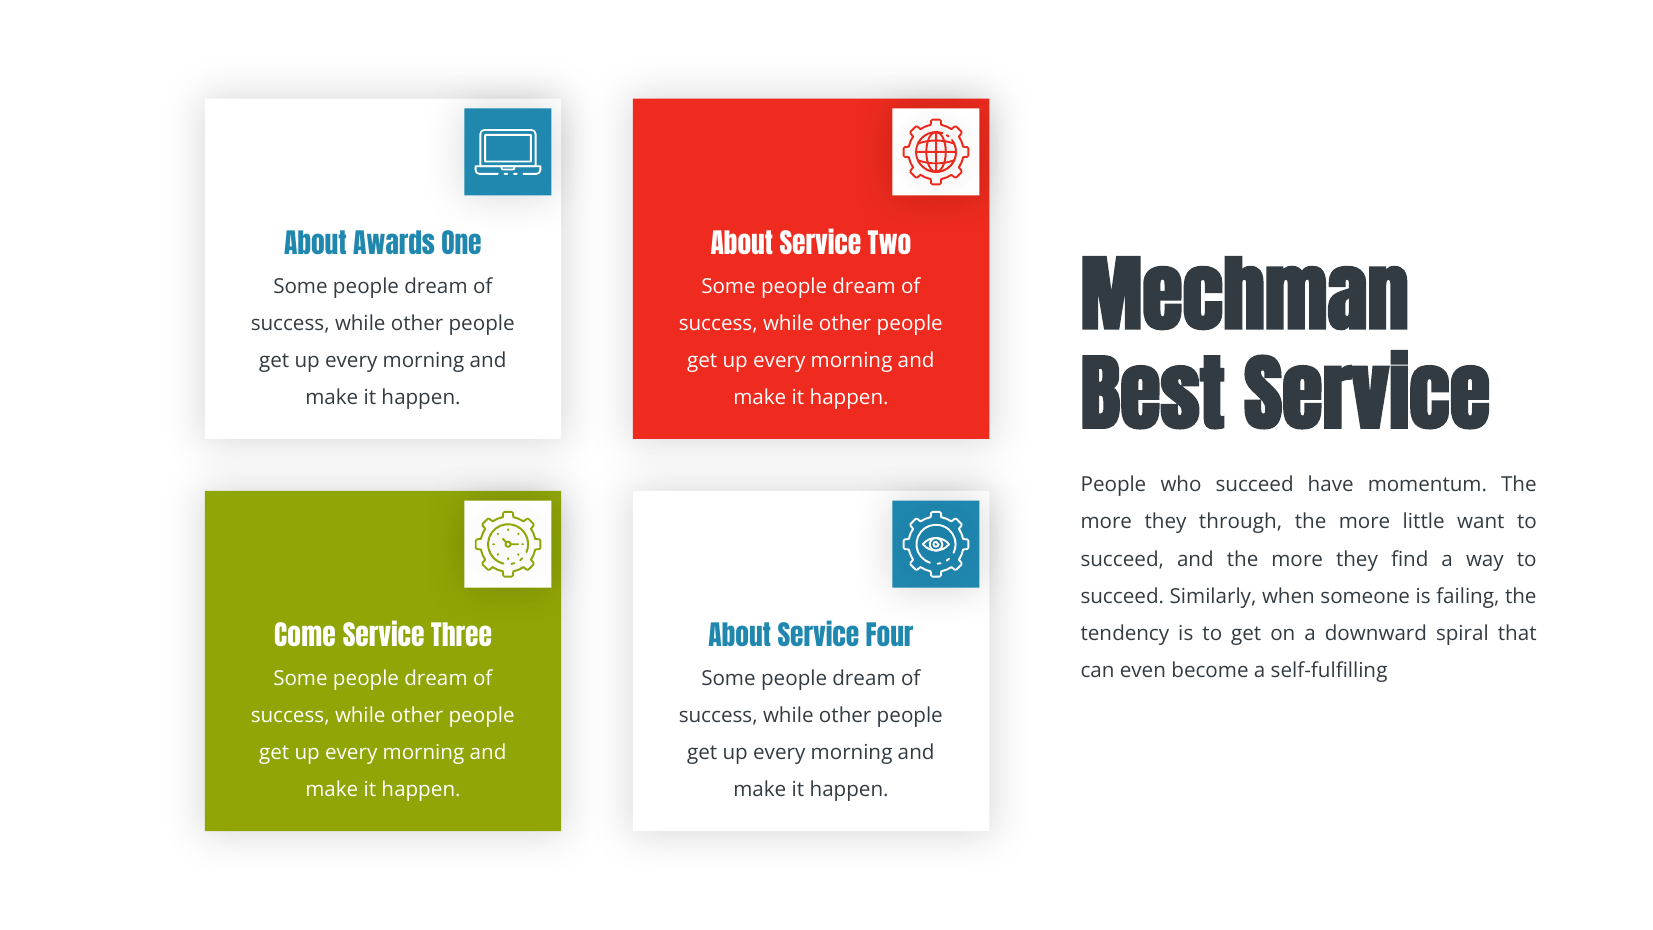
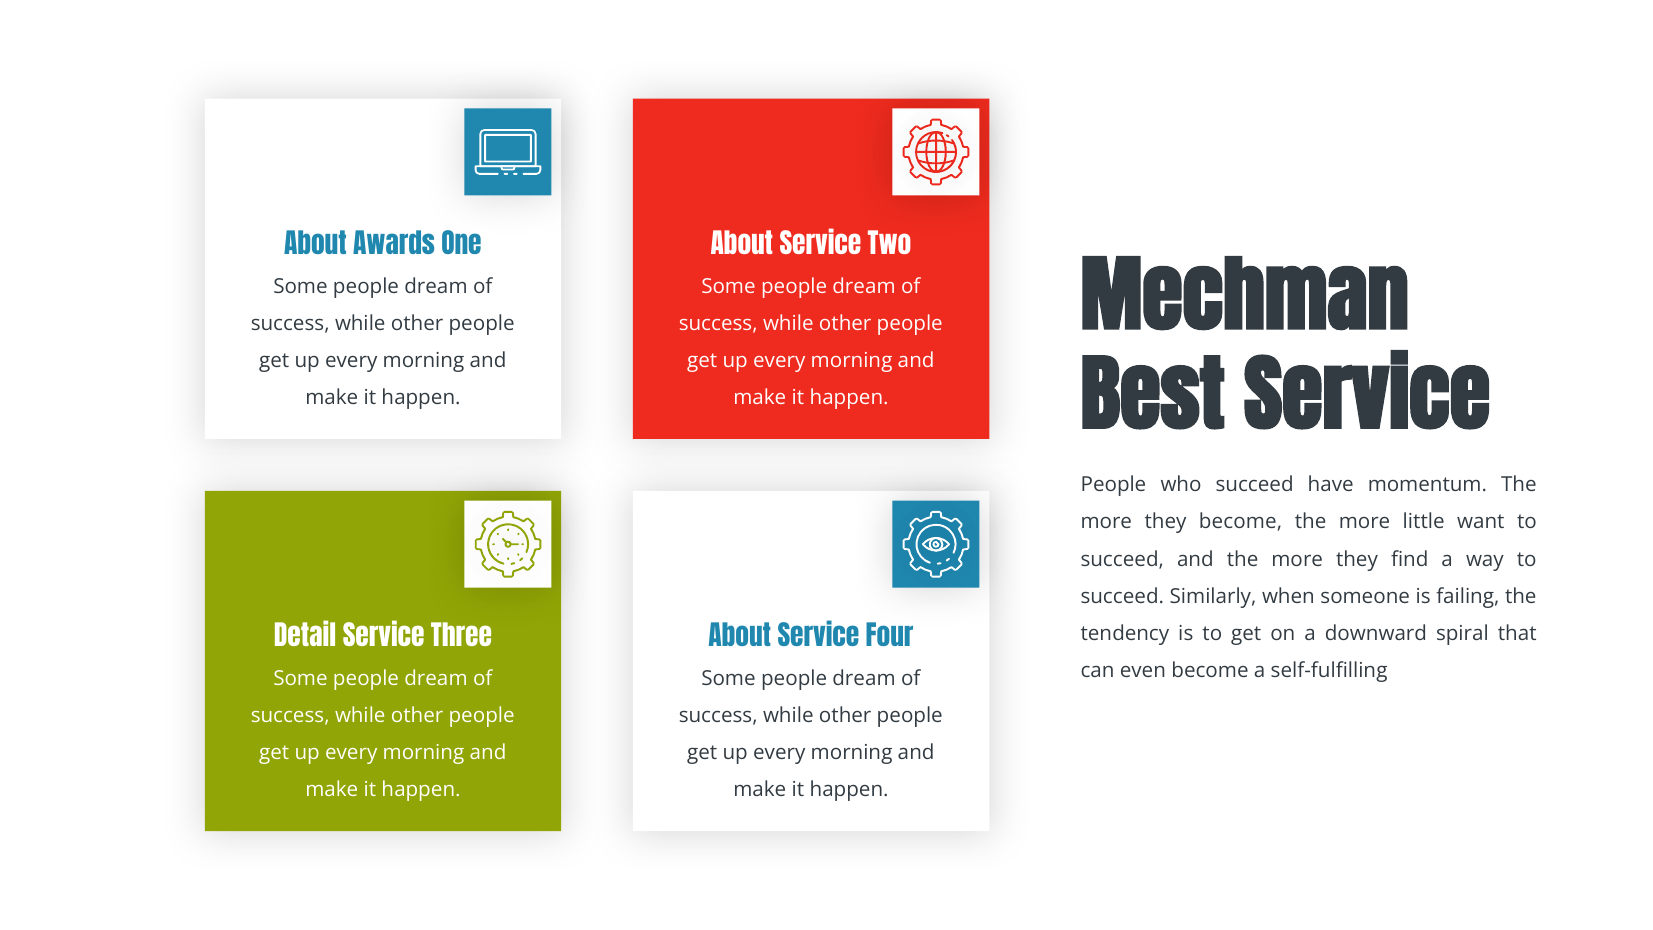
they through: through -> become (1241, 522)
Come: Come -> Detail (305, 637)
